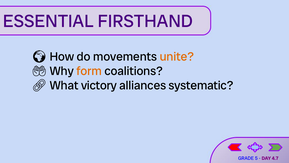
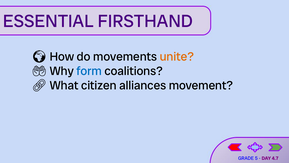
form colour: orange -> blue (89, 71)
victory: victory -> citizen (99, 85)
systematic: systematic -> movement (201, 85)
